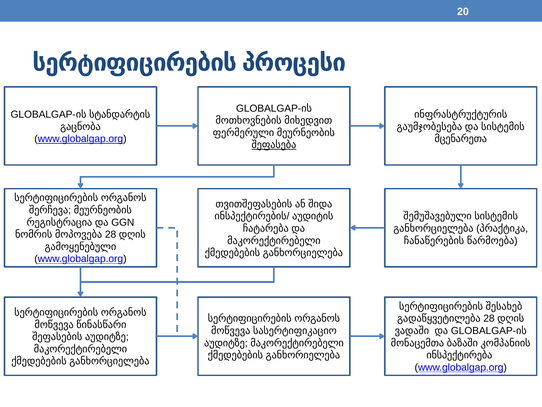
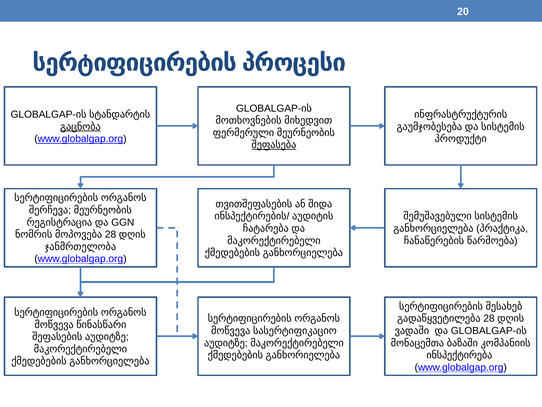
გაცნობა underline: none -> present (80, 126)
მცენარეთა: მცენარეთა -> პროდუქტი (461, 139)
გამოყენებული: გამოყენებული -> ჯანმრთელობა (80, 246)
